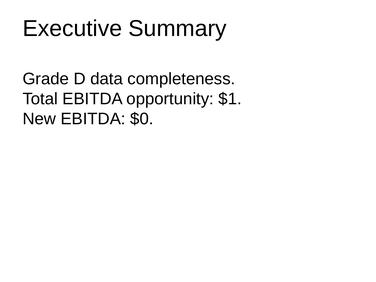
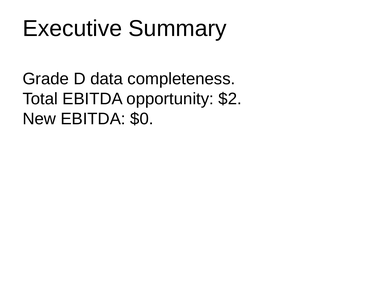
$1: $1 -> $2 (230, 99)
